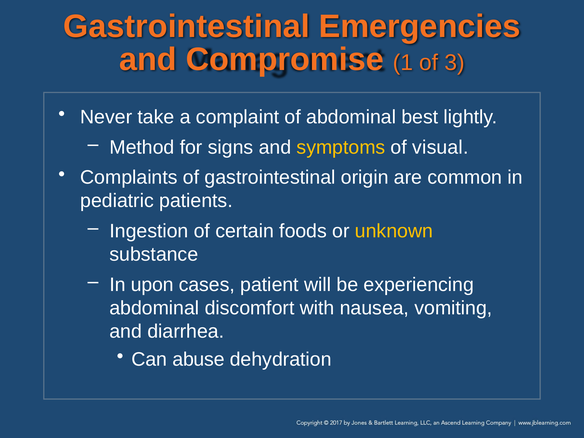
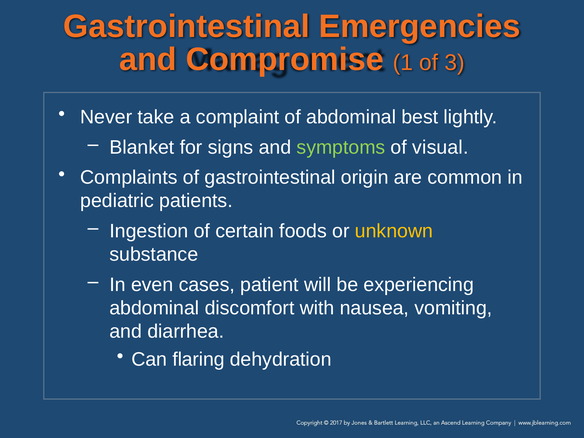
Method: Method -> Blanket (142, 147)
symptoms colour: yellow -> light green (341, 147)
upon: upon -> even (152, 285)
abuse: abuse -> flaring (198, 360)
